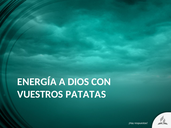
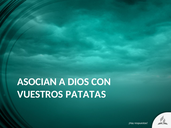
ENERGÍA: ENERGÍA -> ASOCIAN (37, 82)
